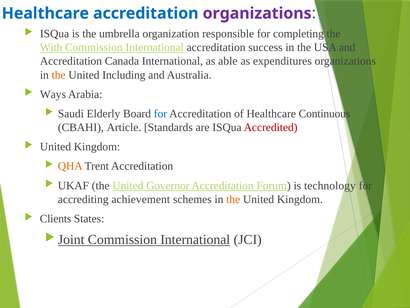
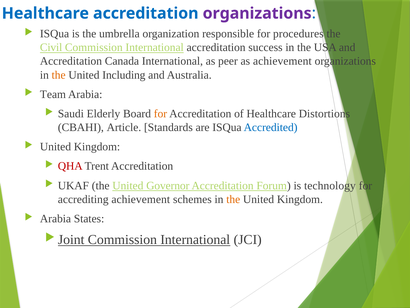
completing: completing -> procedures (298, 34)
With: With -> Civil (51, 47)
able: able -> peer (228, 61)
as expenditures: expenditures -> achievement (282, 61)
Ways: Ways -> Team (53, 94)
for colour: blue -> orange (160, 114)
Continuous: Continuous -> Distortions (324, 114)
Accredited colour: red -> blue (271, 127)
QHA colour: orange -> red (70, 166)
Clients: Clients -> Arabia (56, 218)
